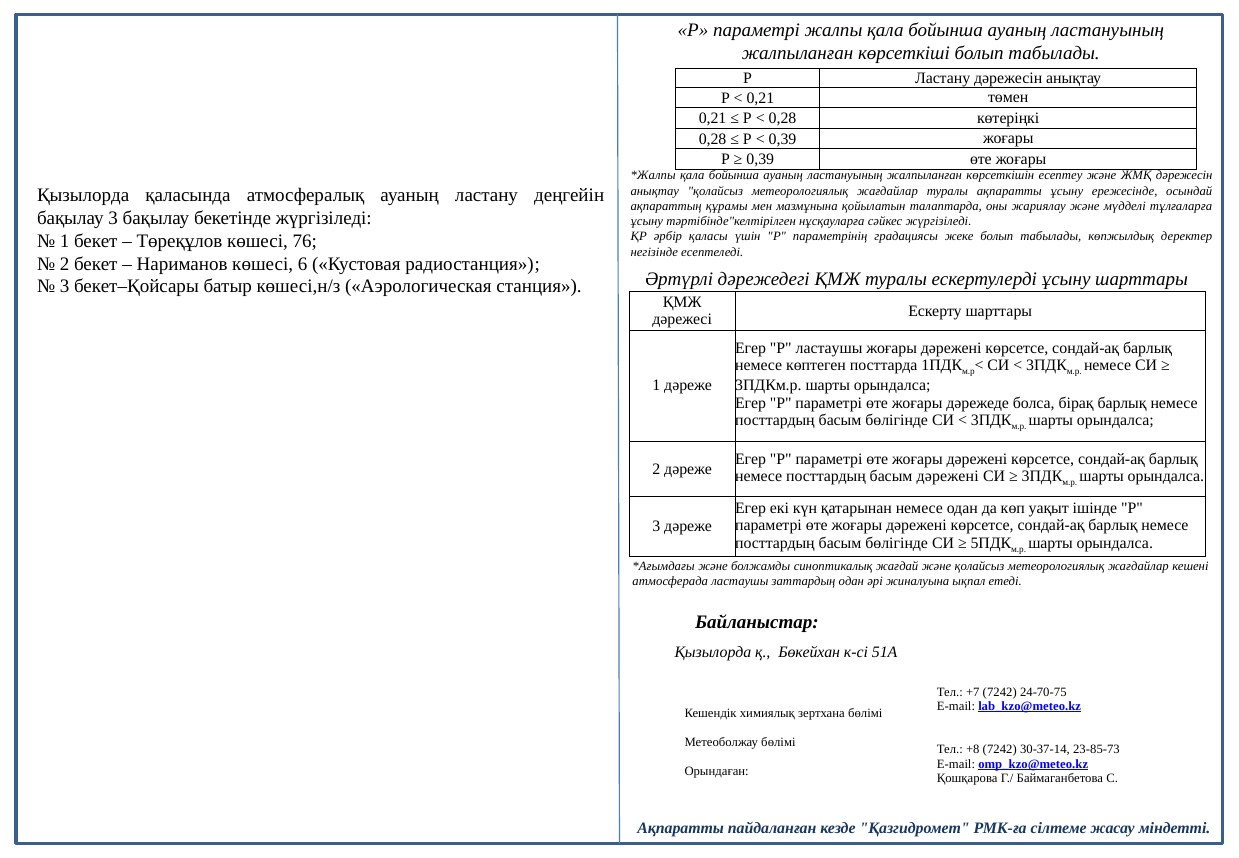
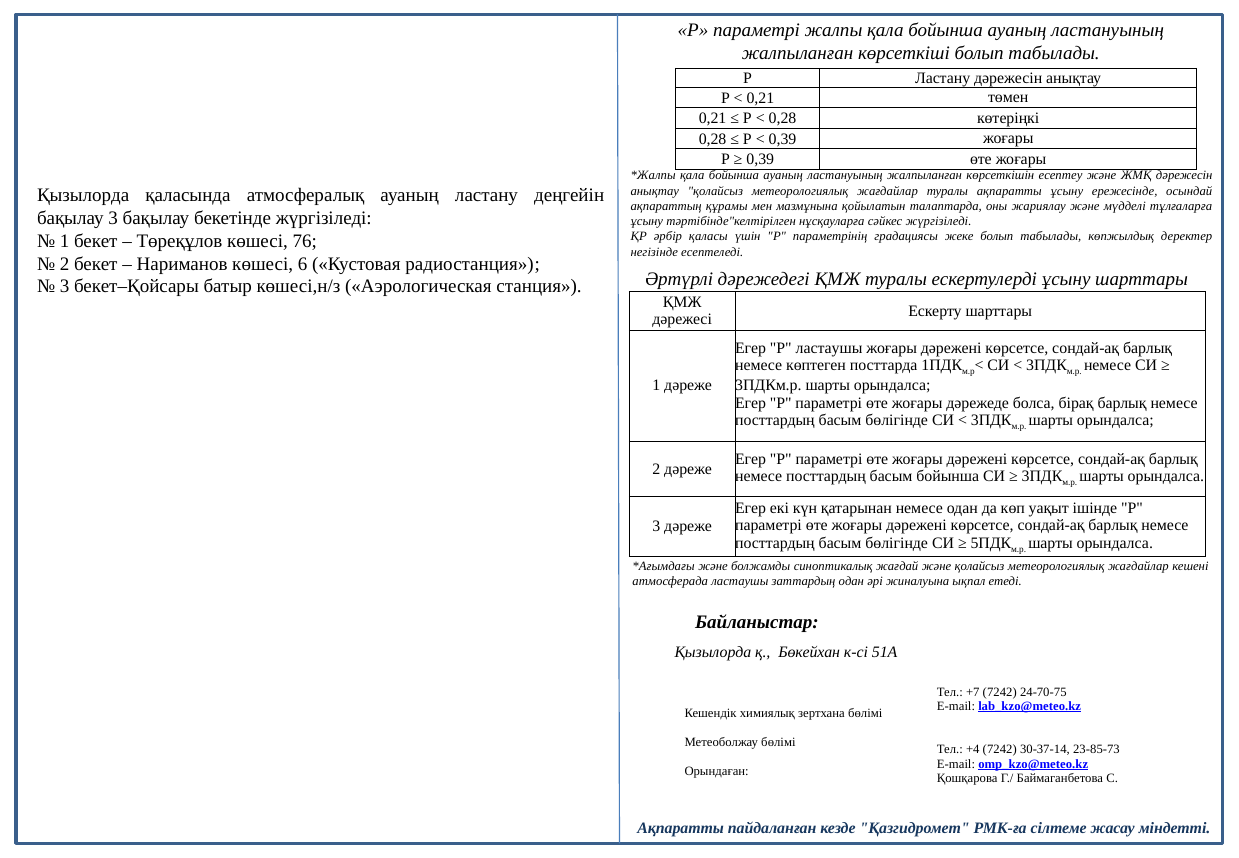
басым дәрежені: дәрежені -> бойынша (948, 476)
+8: +8 -> +4 (973, 750)
